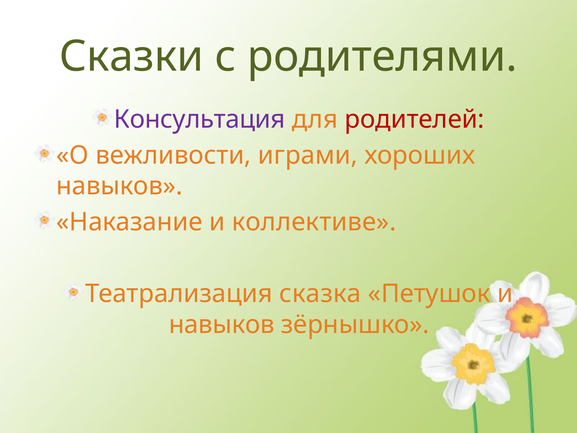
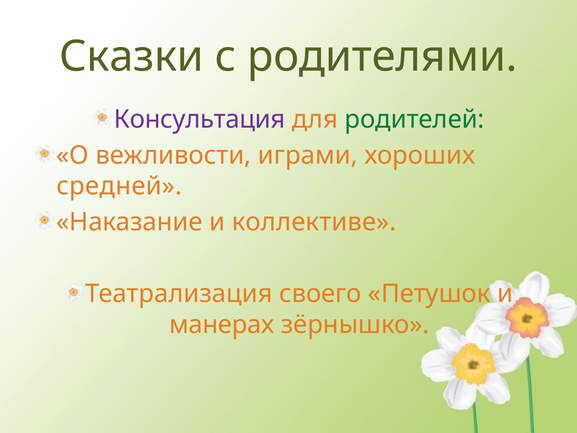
родителей colour: red -> green (415, 119)
навыков: навыков -> средней (119, 186)
сказка: сказка -> своего (320, 294)
навыков: навыков -> манерах (222, 324)
